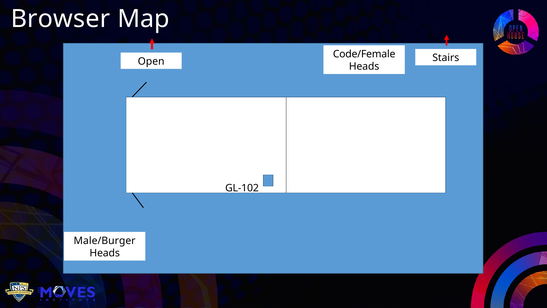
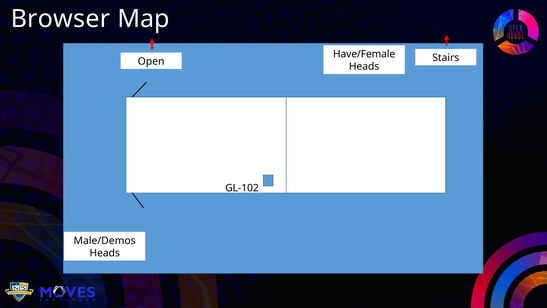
Code/Female: Code/Female -> Have/Female (364, 54)
Male/Burger: Male/Burger -> Male/Demos (105, 241)
